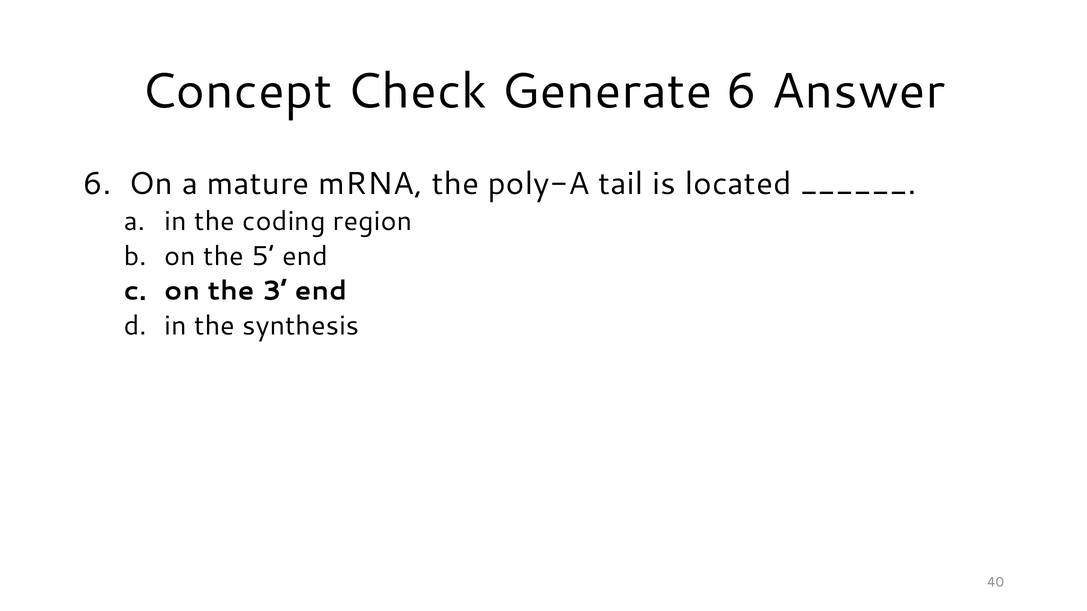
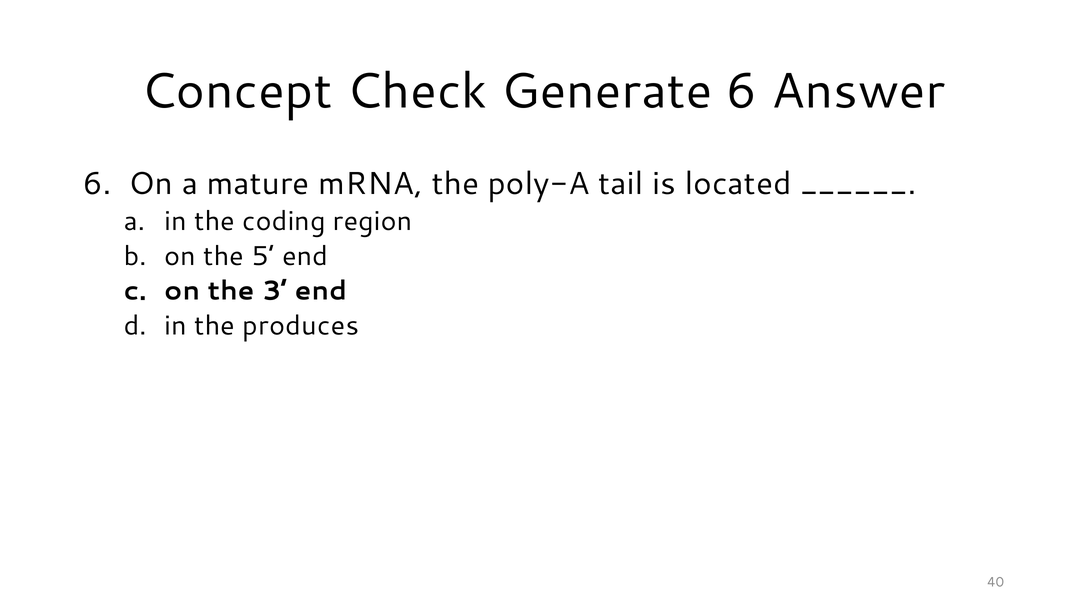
synthesis: synthesis -> produces (301, 326)
